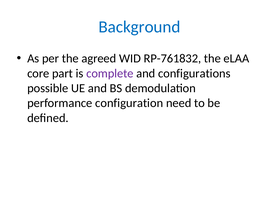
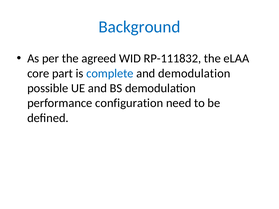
RP-761832: RP-761832 -> RP-111832 (172, 59)
complete colour: purple -> blue (110, 73)
and configurations: configurations -> demodulation (194, 73)
